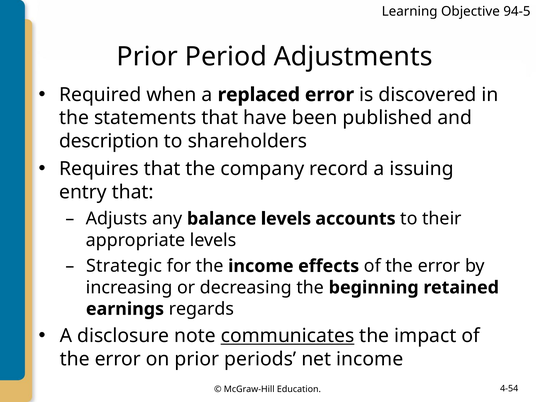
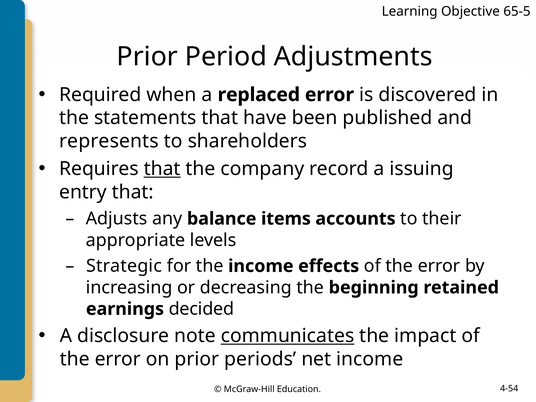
94-5: 94-5 -> 65-5 (517, 11)
description: description -> represents (109, 141)
that underline: none -> present (162, 169)
balance levels: levels -> items (286, 219)
regards: regards -> decided (201, 309)
